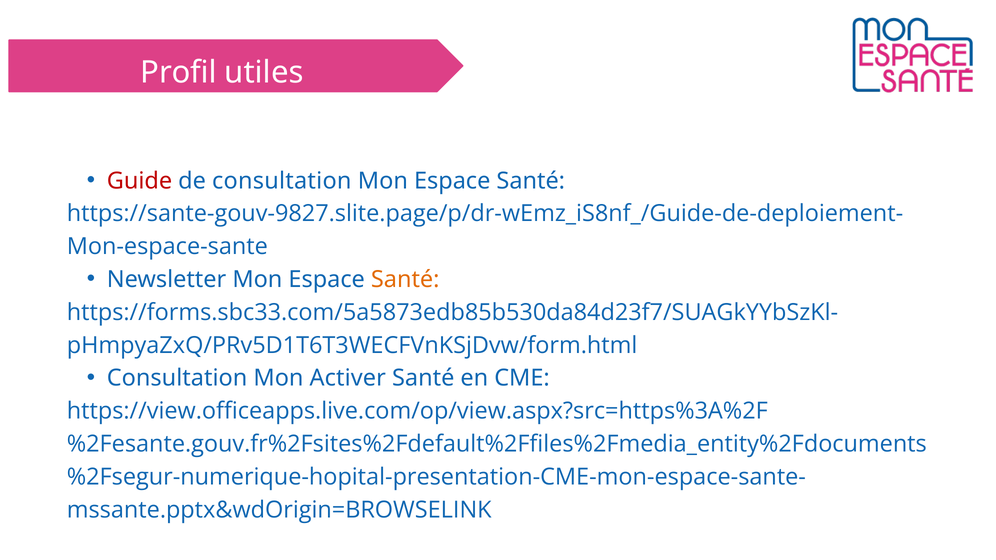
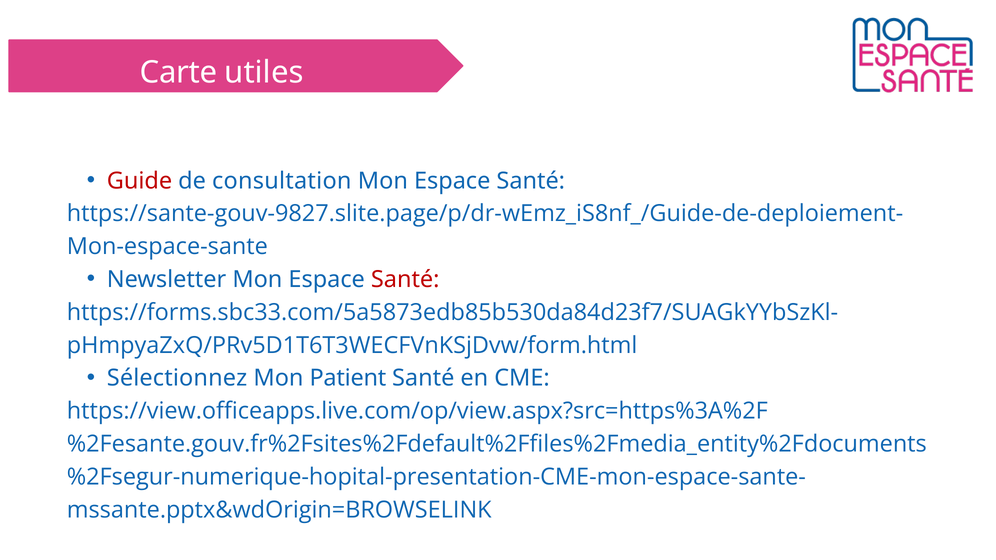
Profil: Profil -> Carte (179, 72)
Santé colour: orange -> red (405, 280)
Consultation: Consultation -> Sélectionnez (177, 378)
Activer: Activer -> Patient (348, 378)
